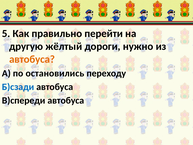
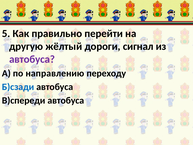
нужно: нужно -> сигнал (138, 46)
автобуса colour: orange -> purple (32, 59)
остановились: остановились -> направлению (55, 73)
